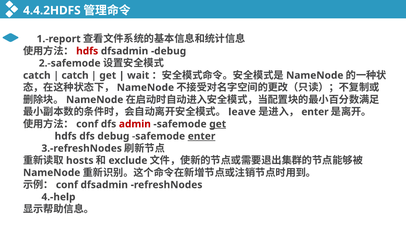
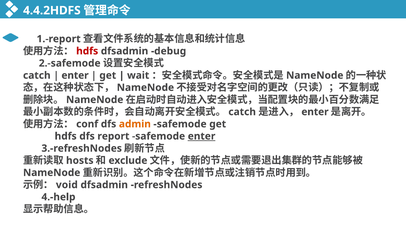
catch: catch -> enter (75, 75)
leave: leave -> catch (242, 112)
admin colour: red -> orange (135, 124)
get underline: present -> none (218, 124)
dfs debug: debug -> report (113, 136)
conf: conf -> void (67, 185)
